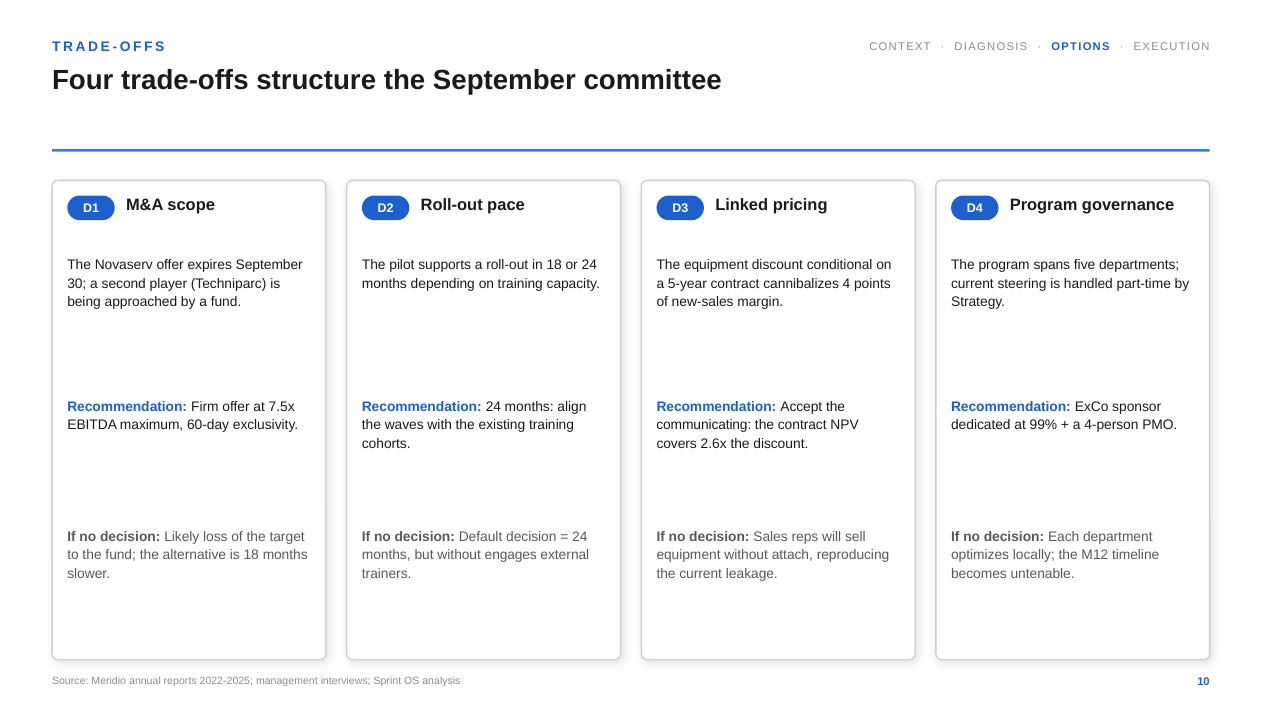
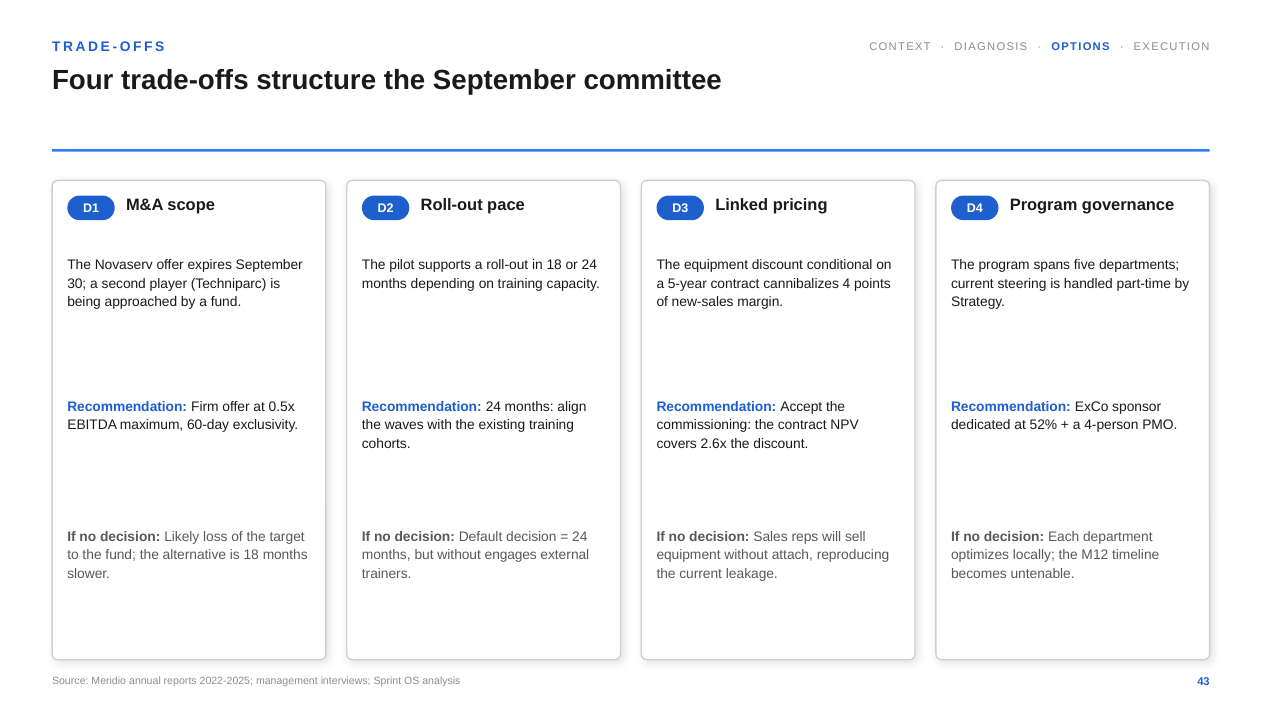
7.5x: 7.5x -> 0.5x (282, 407)
communicating: communicating -> commissioning (704, 425)
99%: 99% -> 52% (1044, 425)
10: 10 -> 43 (1203, 681)
